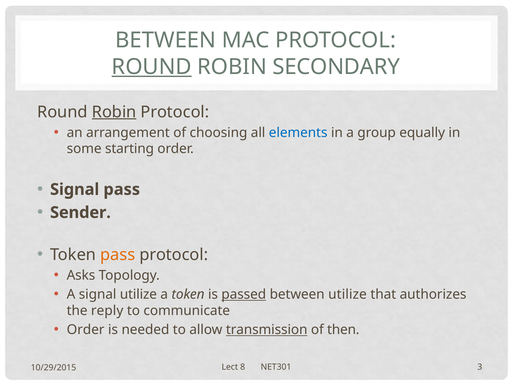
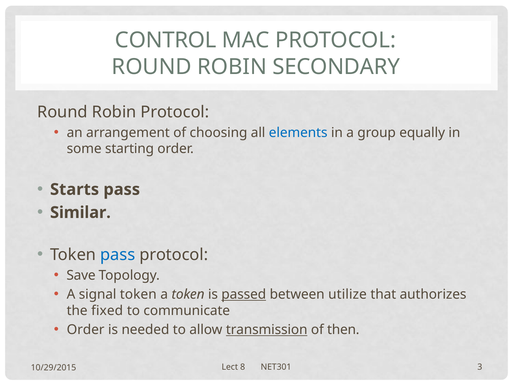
BETWEEN: BETWEEN -> CONTROL (166, 40)
ROUND underline: present -> none (152, 67)
Robin underline: present -> none (114, 112)
Signal: Signal -> Starts (75, 189)
Sender: Sender -> Similar (80, 212)
pass colour: orange -> blue (118, 255)
Asks: Asks -> Save (81, 275)
signal utilize: utilize -> token (138, 294)
reply: reply -> fixed (107, 310)
